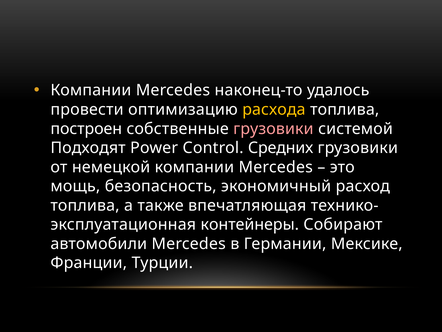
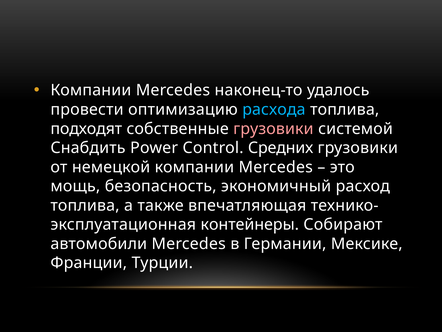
расхода colour: yellow -> light blue (274, 109)
построен: построен -> подходят (86, 129)
Подходят: Подходят -> Снабдить (88, 148)
